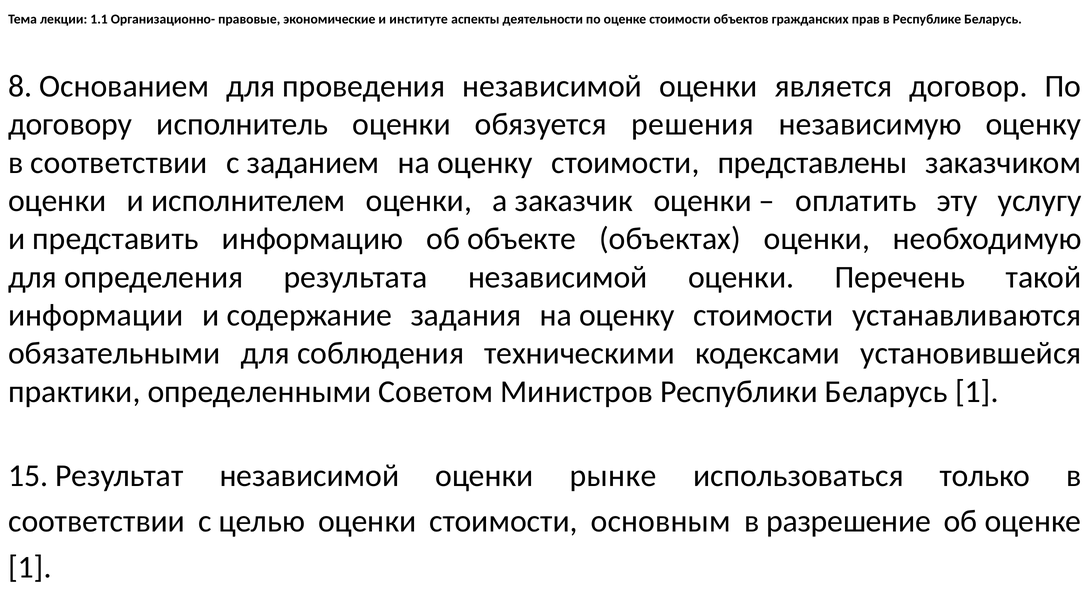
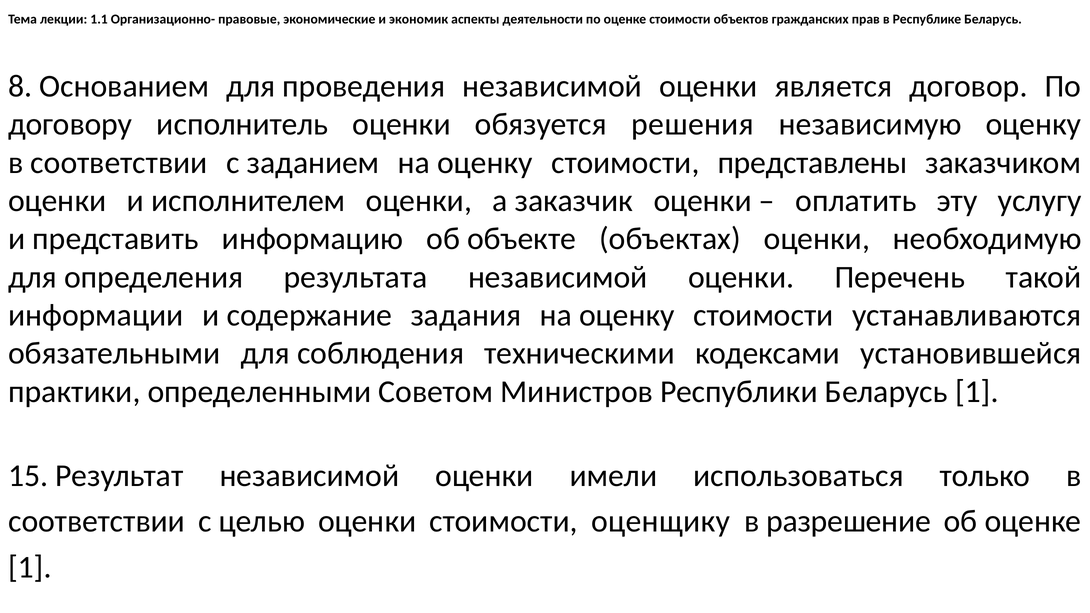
институте: институте -> экономик (419, 19)
рынке: рынке -> имели (613, 476)
основным: основным -> оценщику (661, 521)
